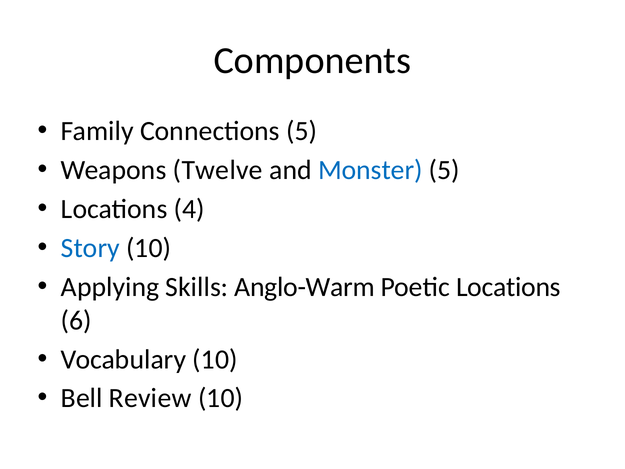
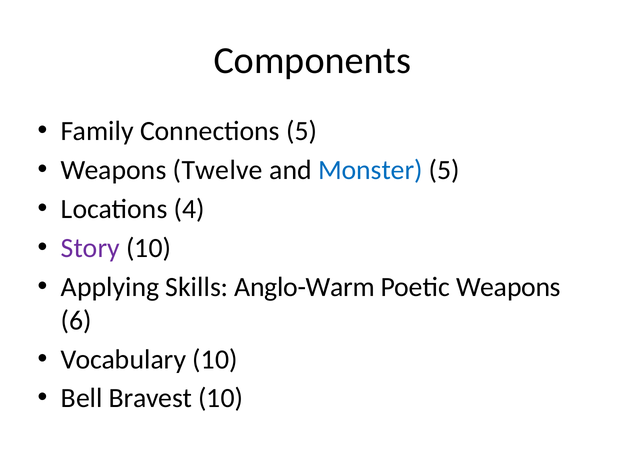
Story colour: blue -> purple (90, 248)
Poetic Locations: Locations -> Weapons (508, 287)
Review: Review -> Bravest (150, 398)
